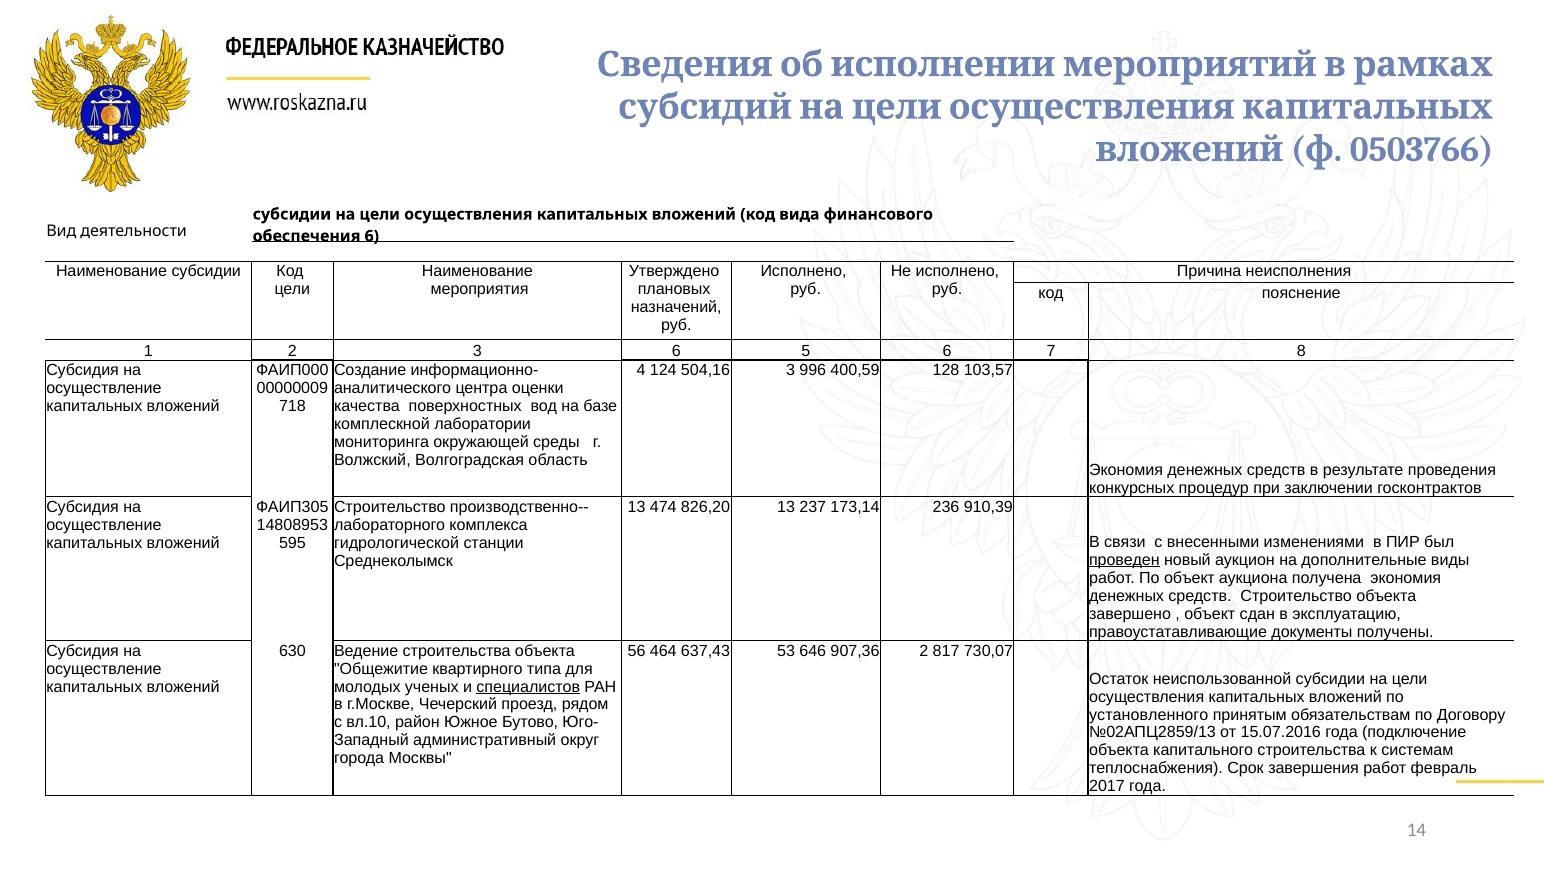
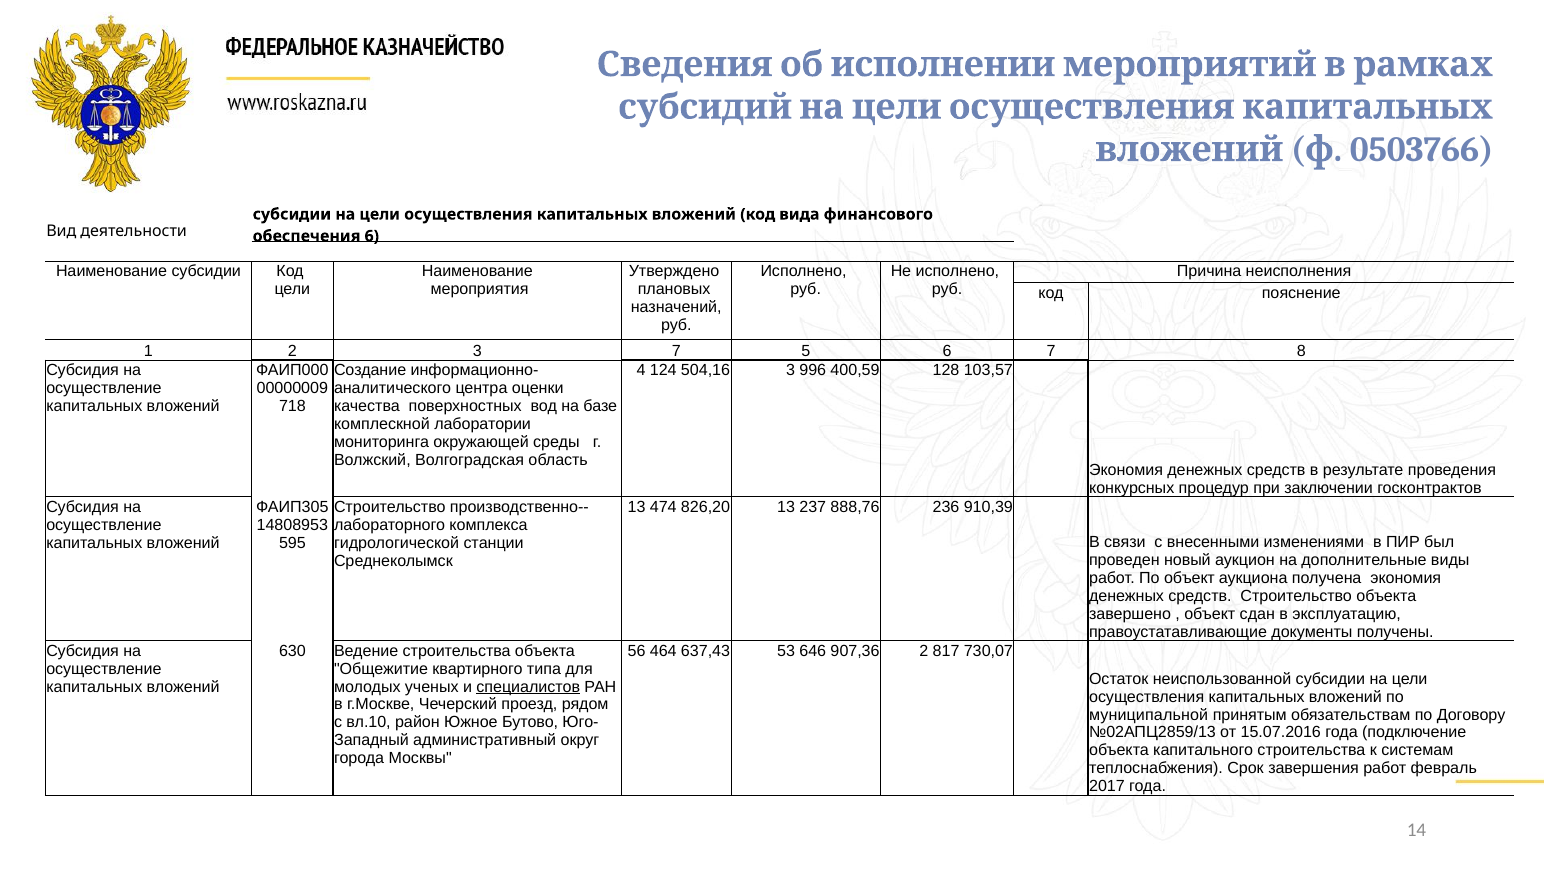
3 6: 6 -> 7 (676, 351)
173,14: 173,14 -> 888,76 (855, 507)
проведен underline: present -> none (1124, 560)
установленного: установленного -> муниципальной (1149, 714)
